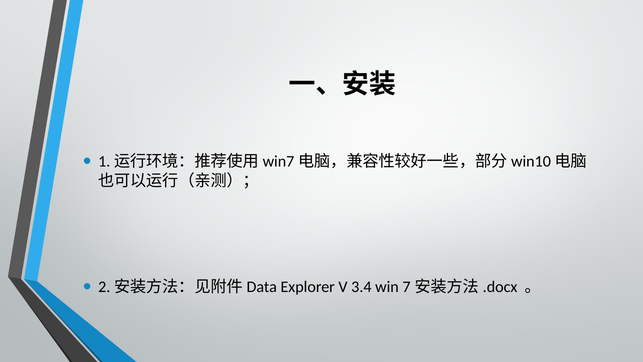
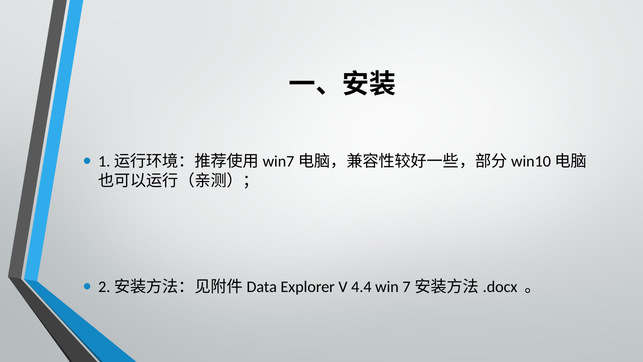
3.4: 3.4 -> 4.4 (361, 287)
